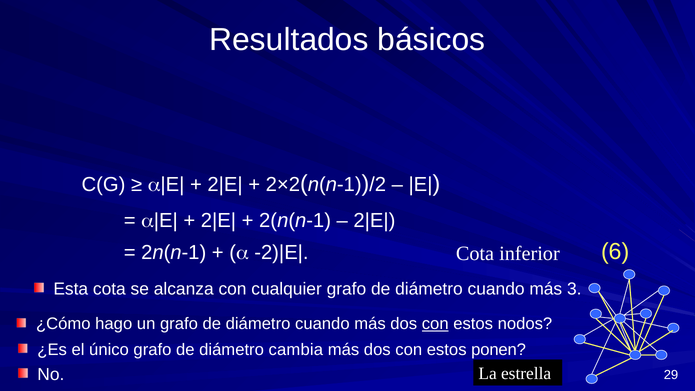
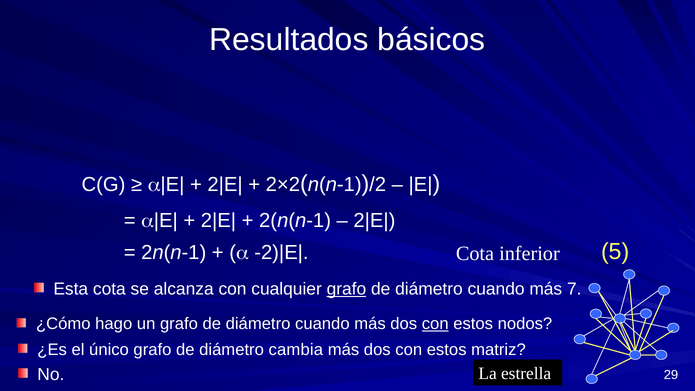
6: 6 -> 5 (615, 251)
grafo underline: none -> present (346, 289)
3: 3 -> 7 (574, 289)
ponen: ponen -> matriz (498, 350)
